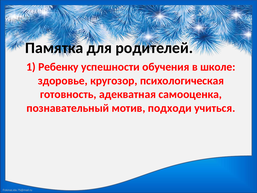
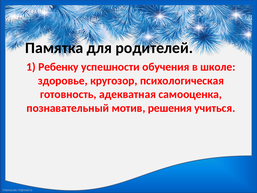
подходи: подходи -> решения (170, 108)
